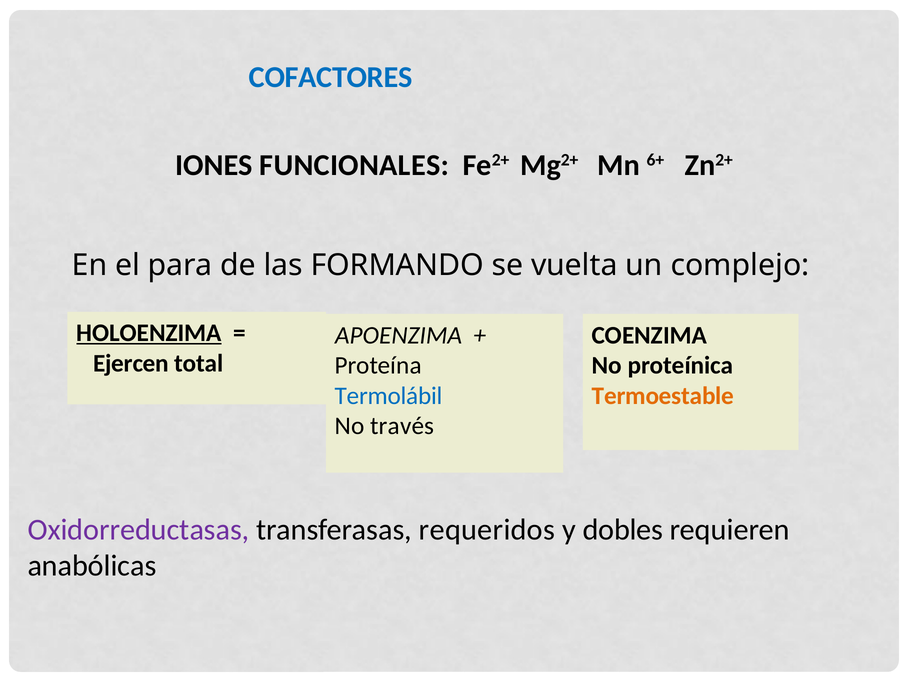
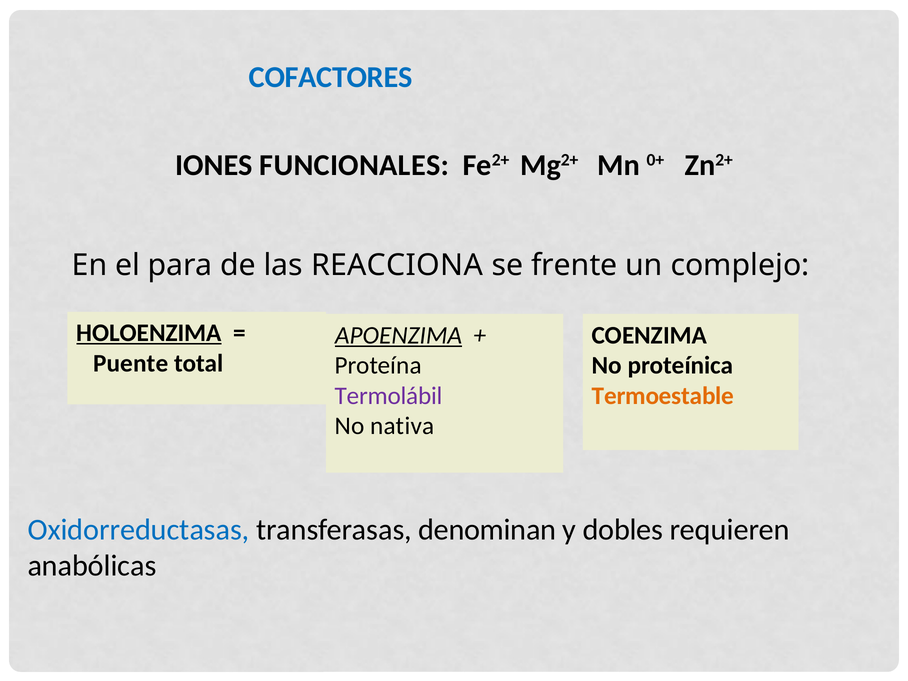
6+: 6+ -> 0+ (655, 160)
FORMANDO: FORMANDO -> REACCIONA (397, 265)
vuelta: vuelta -> frente (574, 265)
APOENZIMA underline: none -> present (398, 335)
Ejercen: Ejercen -> Puente (131, 363)
Termolábil colour: blue -> purple (389, 396)
través: través -> nativa (402, 426)
Oxidorreductasas colour: purple -> blue (139, 530)
requeridos: requeridos -> denominan (487, 530)
